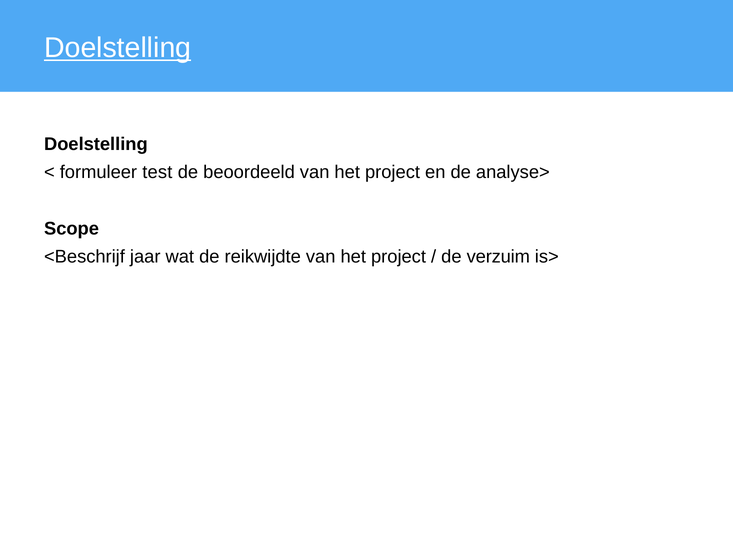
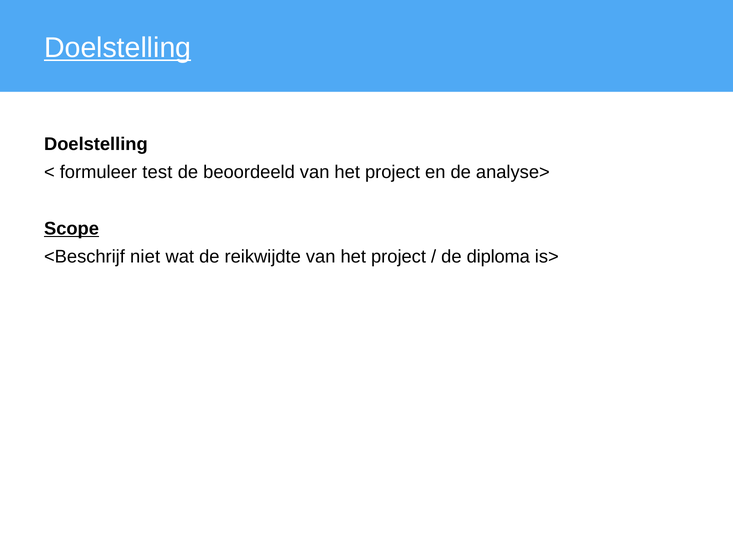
Scope underline: none -> present (72, 229)
jaar: jaar -> niet (145, 257)
verzuim: verzuim -> diploma (498, 257)
